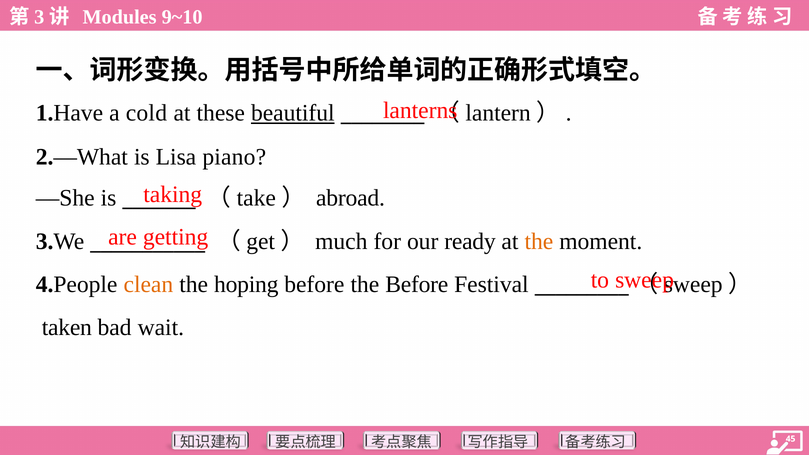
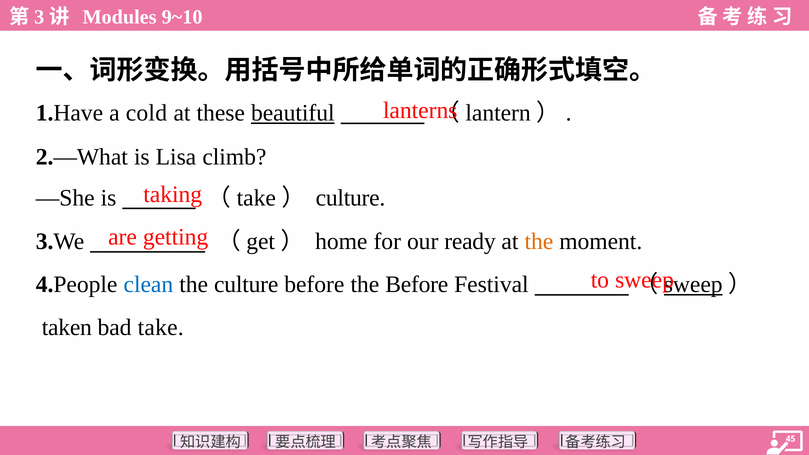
piano: piano -> climb (234, 157)
abroad: abroad -> culture (351, 198)
much: much -> home (341, 242)
clean colour: orange -> blue (148, 285)
the hoping: hoping -> culture (246, 285)
sweep underline: none -> present (693, 285)
bad wait: wait -> take (161, 327)
